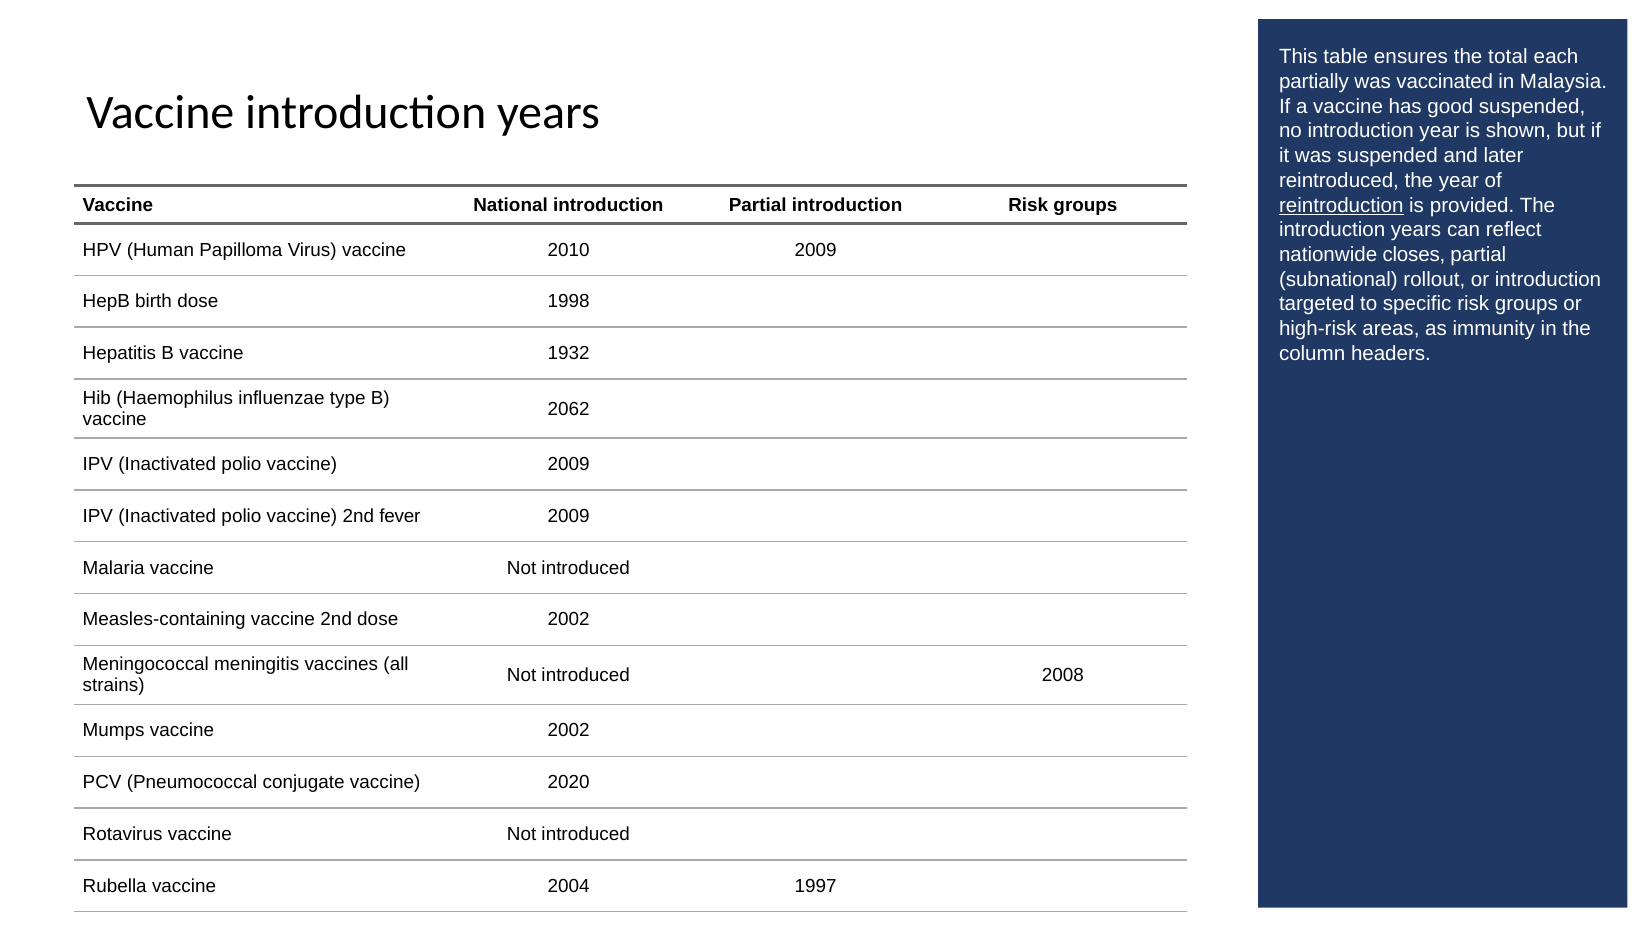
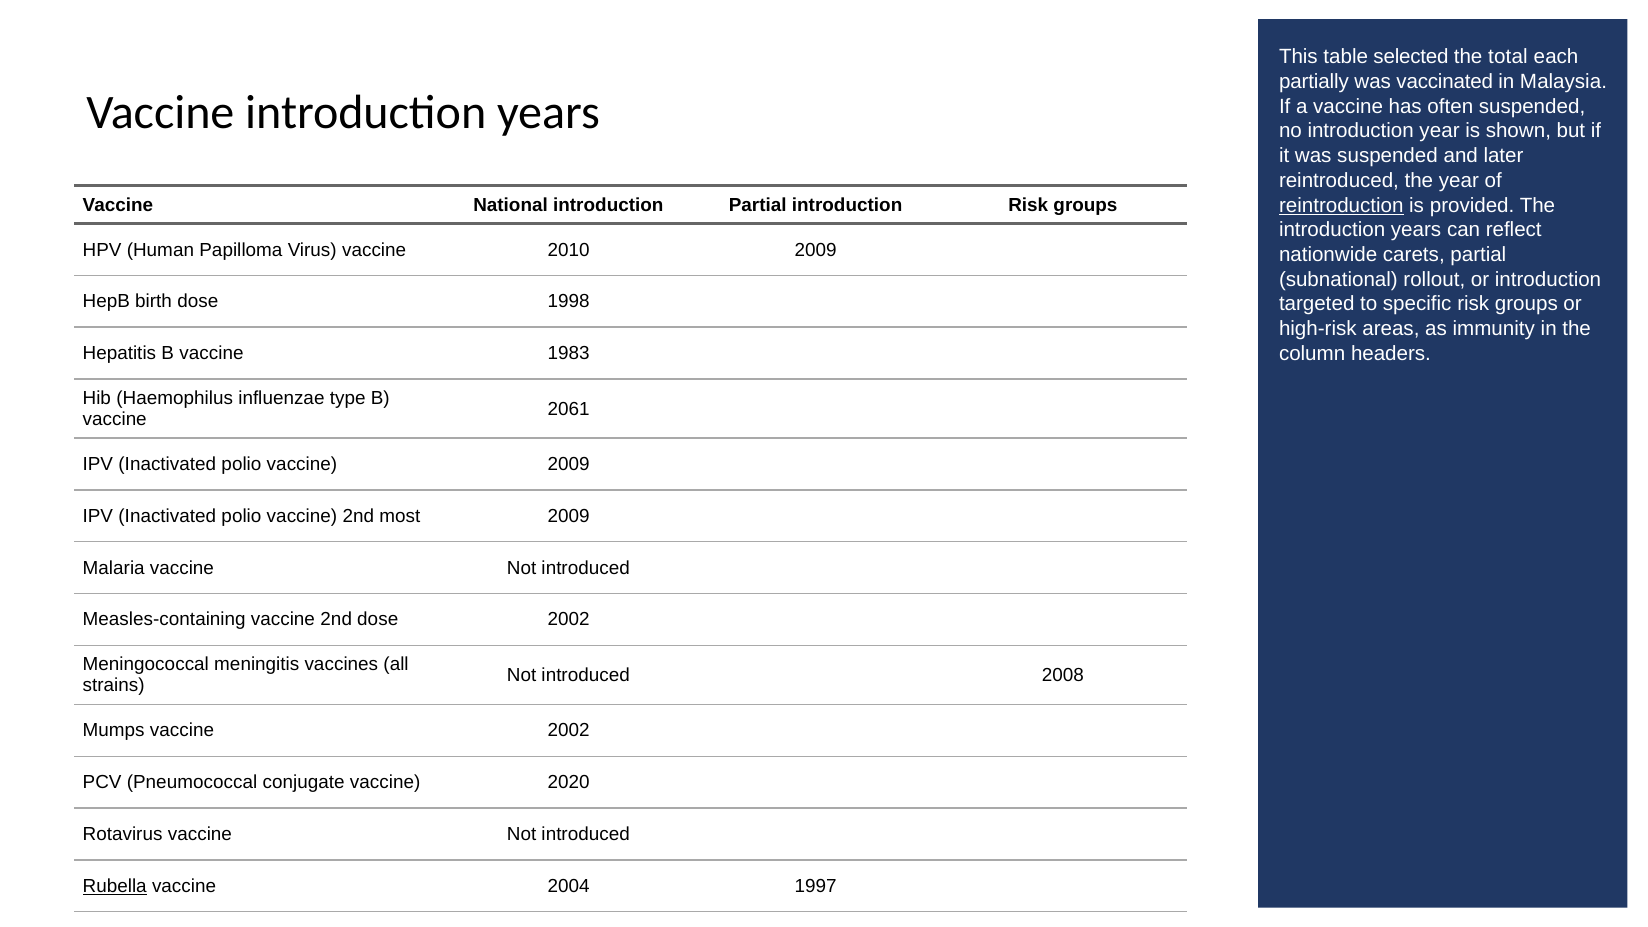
ensures: ensures -> selected (1411, 57)
good: good -> often (1450, 106)
closes: closes -> carets (1414, 255)
1932: 1932 -> 1983 (569, 353)
2062: 2062 -> 2061 (569, 409)
2nd fever: fever -> most (400, 516)
Rubella underline: none -> present (115, 886)
